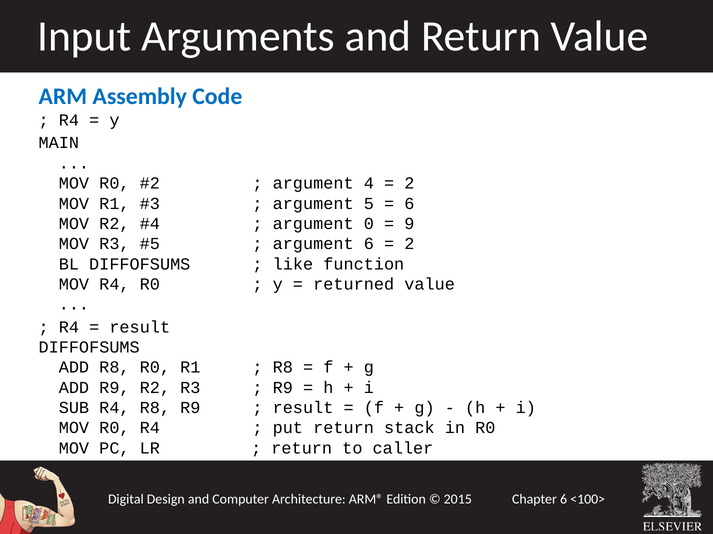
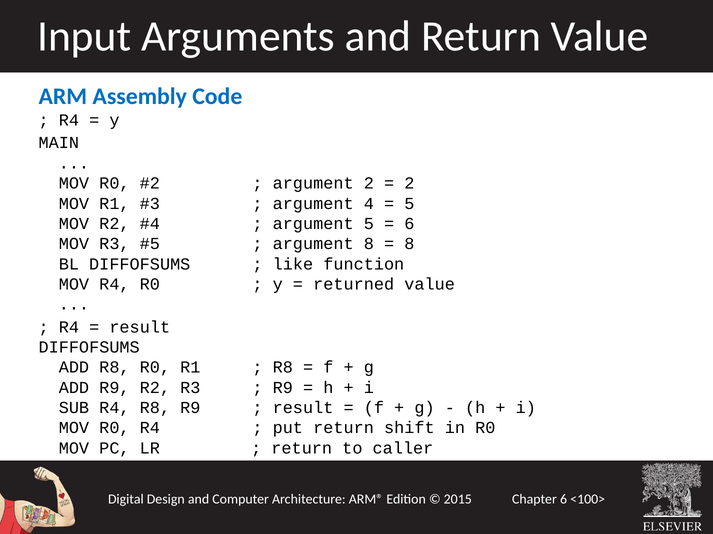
argument 4: 4 -> 2 (369, 184)
5: 5 -> 4 (369, 204)
6: 6 -> 5 (409, 204)
argument 0: 0 -> 5 (369, 224)
9: 9 -> 6 (409, 224)
argument 6: 6 -> 8 (369, 244)
2: 2 -> 8 (409, 244)
stack: stack -> shift (409, 428)
